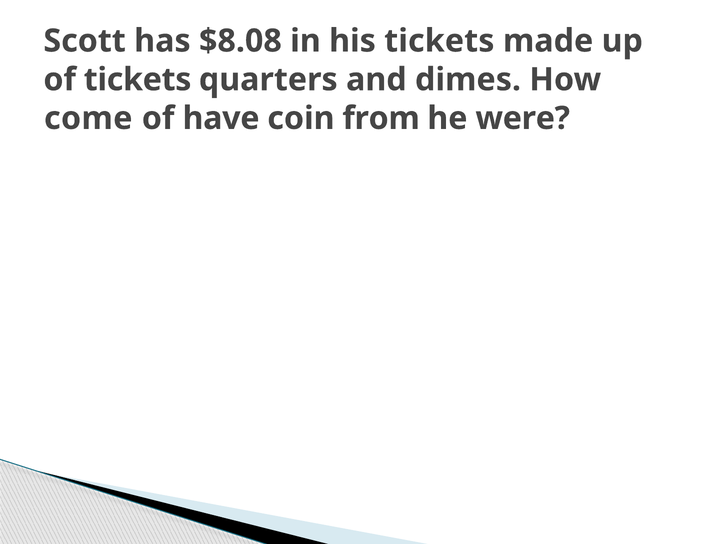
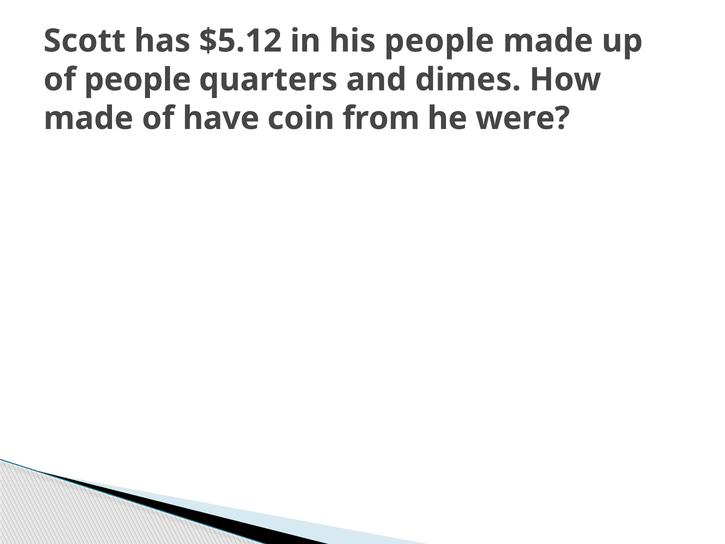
$8.08: $8.08 -> $5.12 (240, 41)
his tickets: tickets -> people (439, 41)
of tickets: tickets -> people (138, 80)
come: come -> made (88, 118)
